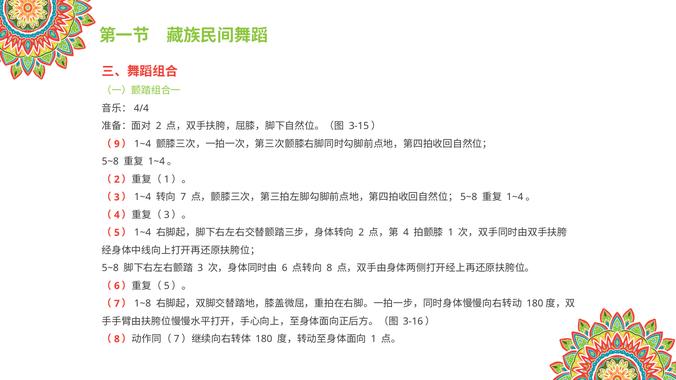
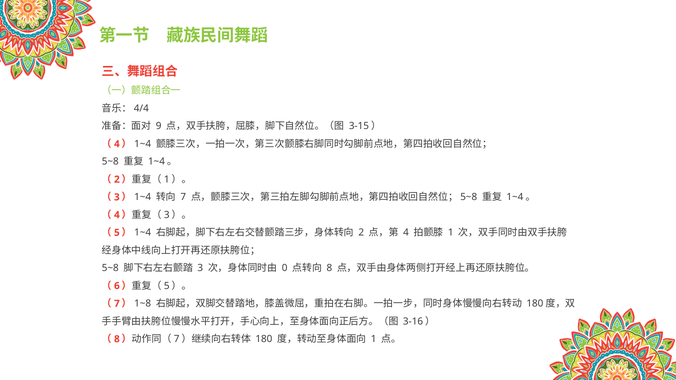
2: 2 -> 9 (159, 126)
9: 9 -> 4 (117, 144)
6: 6 -> 0 (285, 268)
